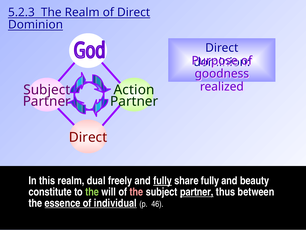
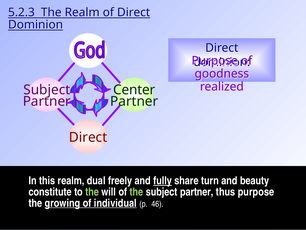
Action: Action -> Center (134, 90)
share fully: fully -> turn (210, 180)
the colour: pink -> light green (136, 192)
partner underline: present -> none (197, 192)
thus between: between -> purpose (256, 192)
essence: essence -> growing (62, 203)
